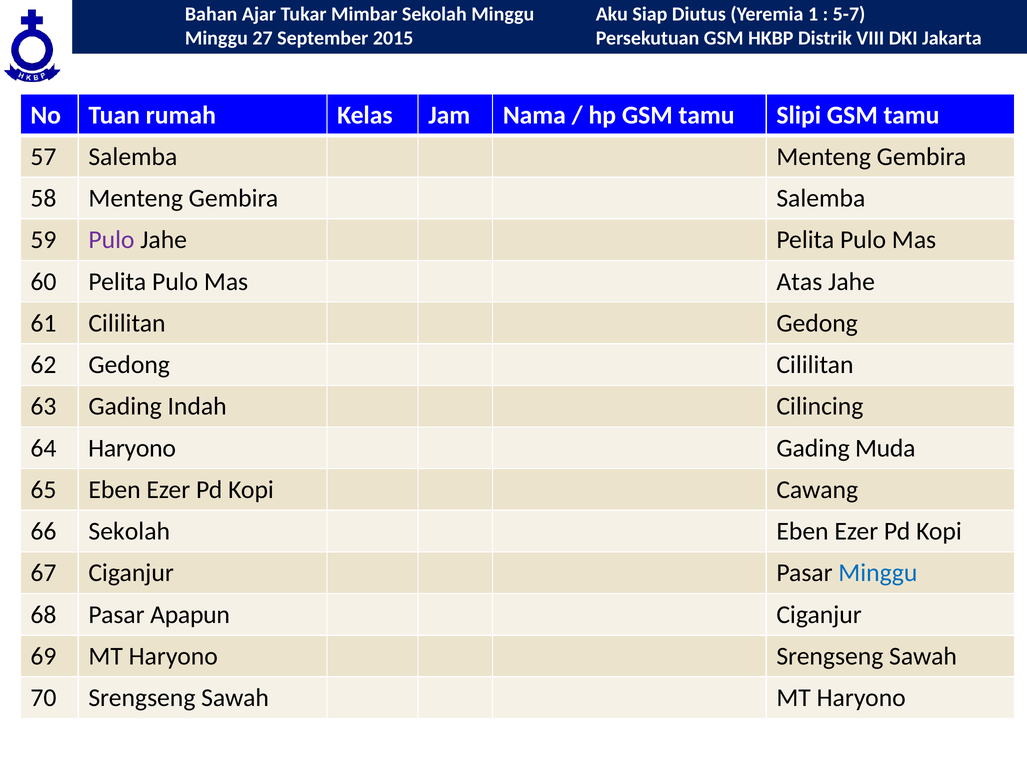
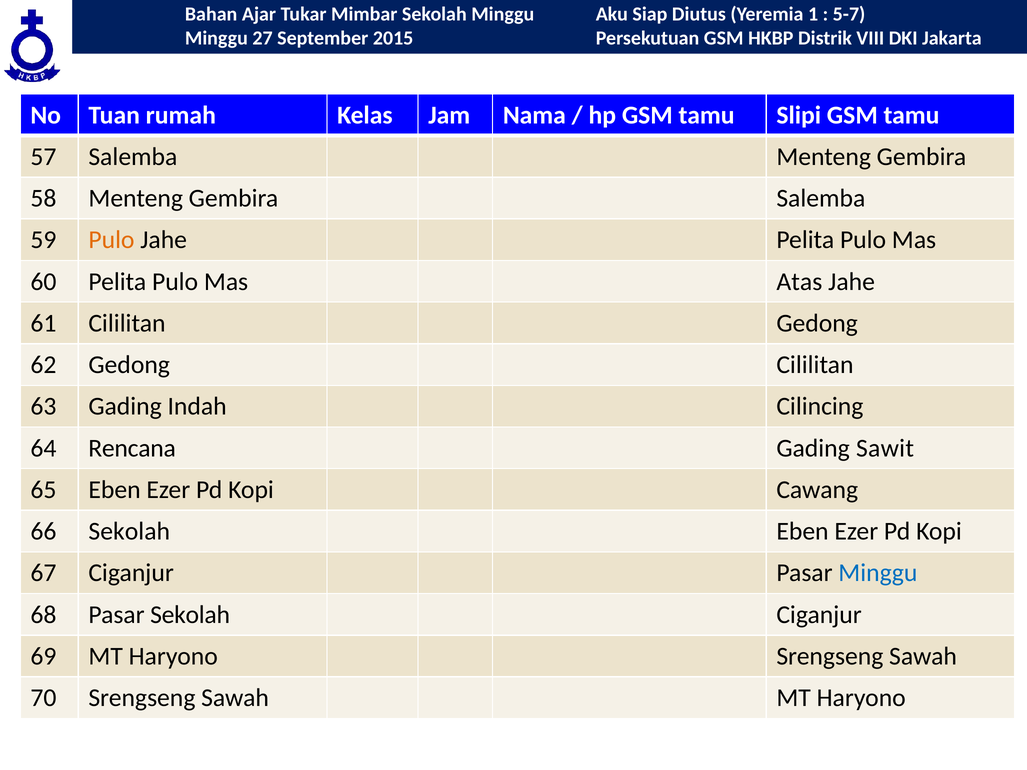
Pulo colour: purple -> orange (111, 240)
64 Haryono: Haryono -> Rencana (132, 448)
Muda: Muda -> Sawit (885, 448)
Pasar Apapun: Apapun -> Sekolah (190, 615)
